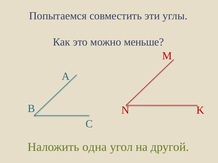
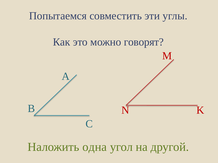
меньше: меньше -> говорят (144, 42)
